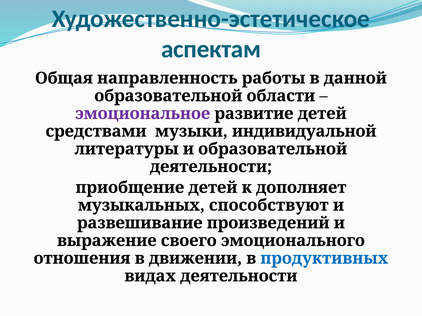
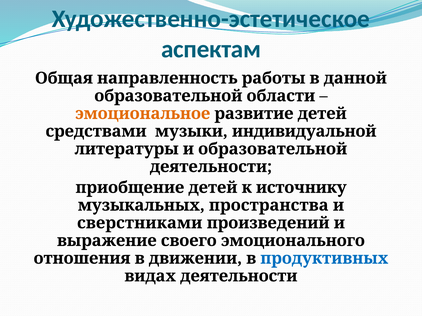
эмоциональное colour: purple -> orange (143, 114)
дополняет: дополняет -> источнику (301, 188)
способствуют: способствуют -> пространства (269, 206)
развешивание: развешивание -> сверстниками (140, 223)
